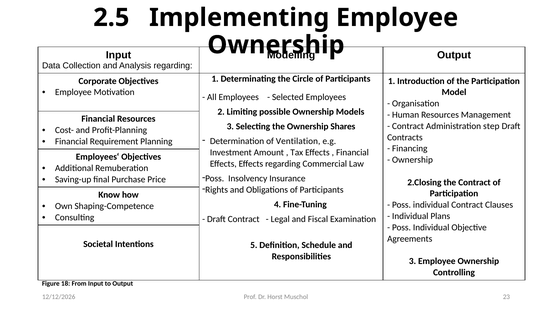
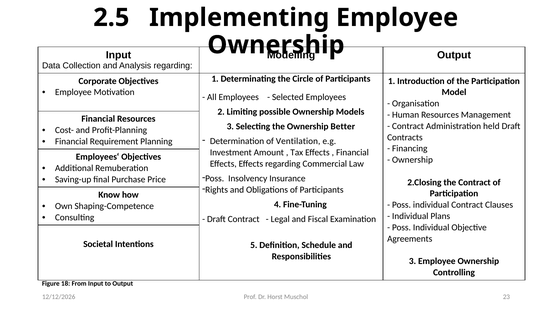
step: step -> held (491, 126)
Shares: Shares -> Better (343, 126)
